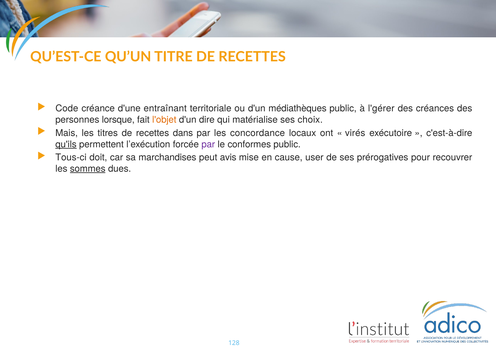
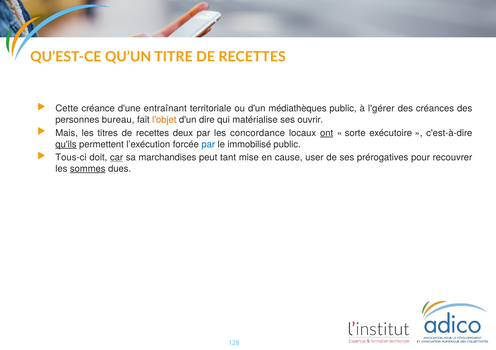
Code: Code -> Cette (67, 109)
lorsque: lorsque -> bureau (118, 120)
choix: choix -> ouvrir (310, 120)
dans: dans -> deux (183, 133)
ont underline: none -> present (327, 133)
virés: virés -> sorte (355, 133)
par colour: purple -> blue (208, 145)
conformes: conformes -> immobilisé (249, 145)
car underline: none -> present (117, 158)
avis: avis -> tant (228, 158)
